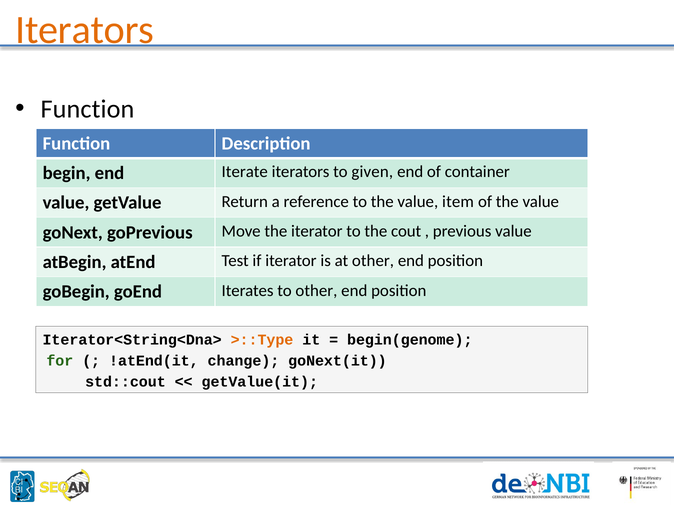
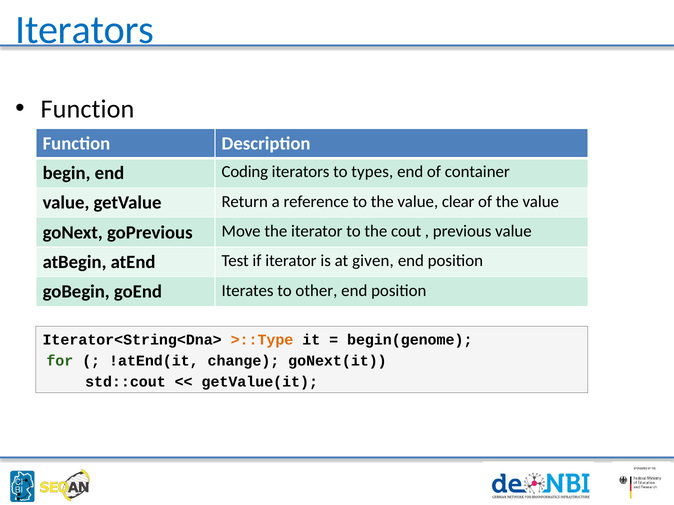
Iterators colour: orange -> blue (85, 30)
Iterate: Iterate -> Coding (245, 172)
given: given -> types (372, 172)
item: item -> clear (458, 202)
at other: other -> given (373, 261)
